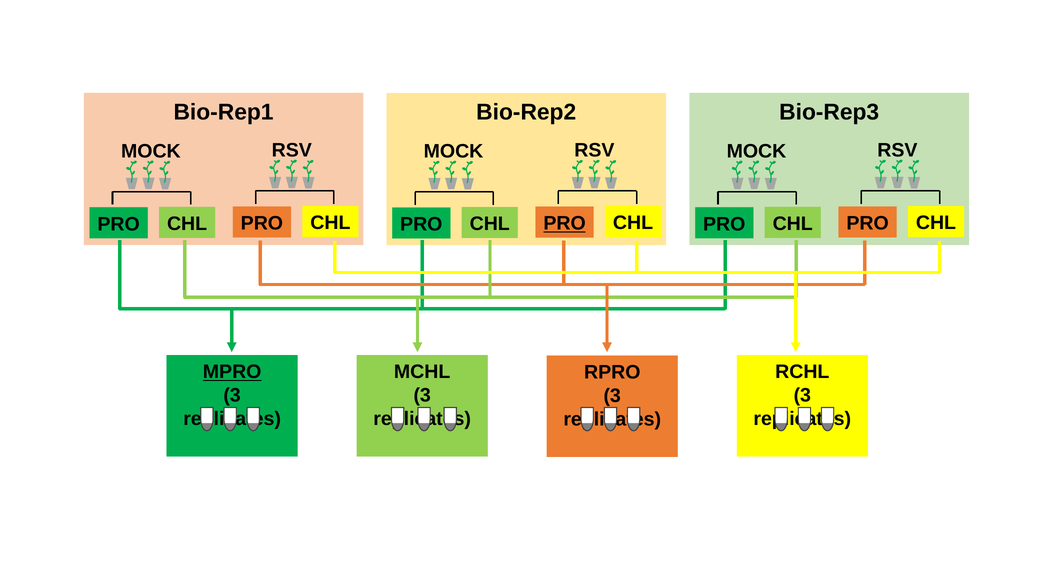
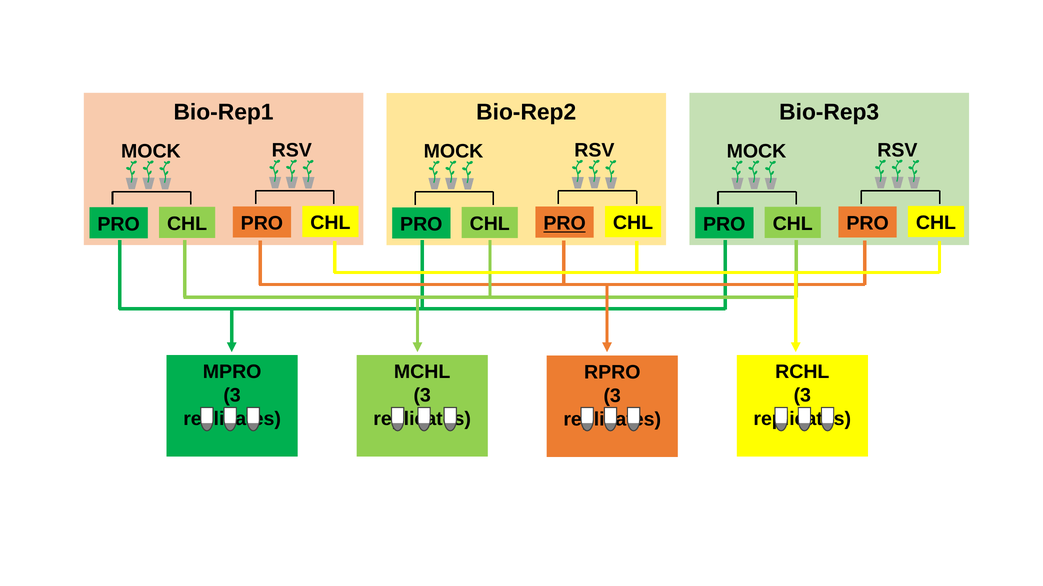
MPRO underline: present -> none (232, 372)
